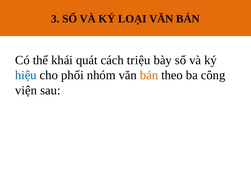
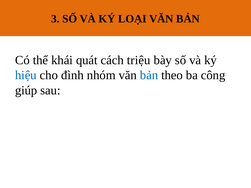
phối: phối -> đình (72, 75)
bản colour: orange -> blue (149, 75)
viện: viện -> giúp (26, 90)
